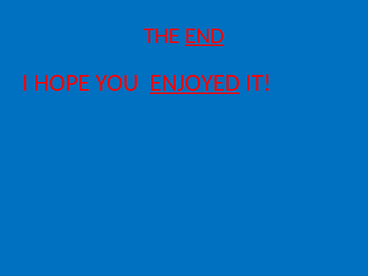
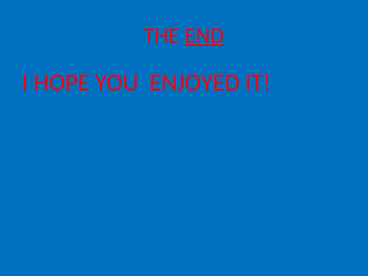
ENJOYED underline: present -> none (195, 83)
